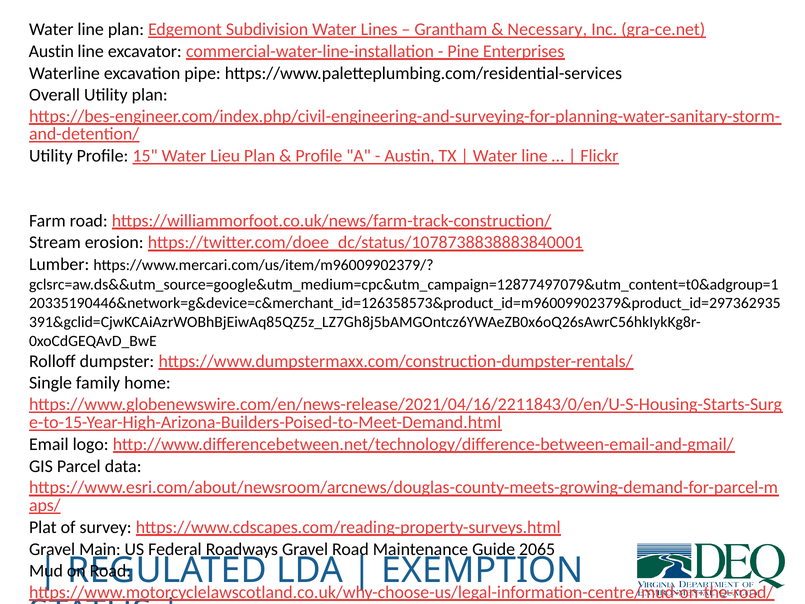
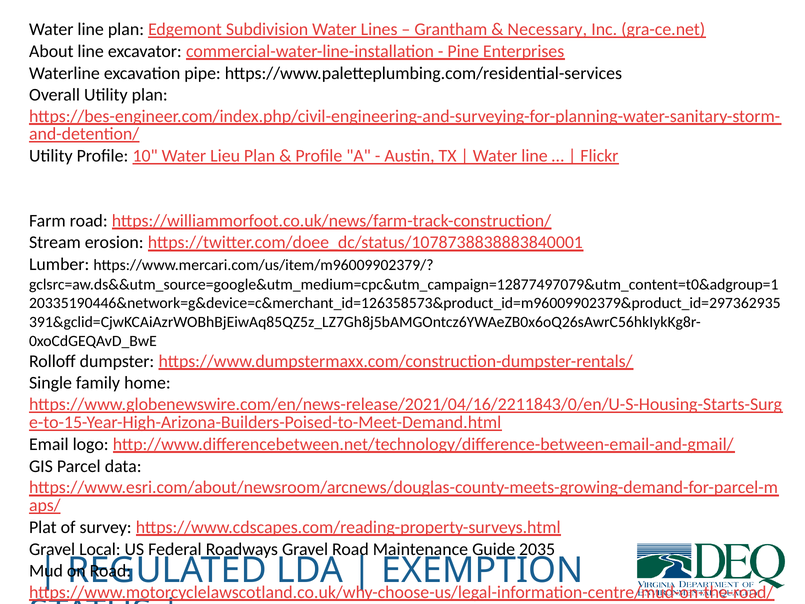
Austin: Austin -> About (51, 51)
15: 15 -> 10 (145, 156)
Main: Main -> Local (100, 549)
2065: 2065 -> 2035 (537, 549)
